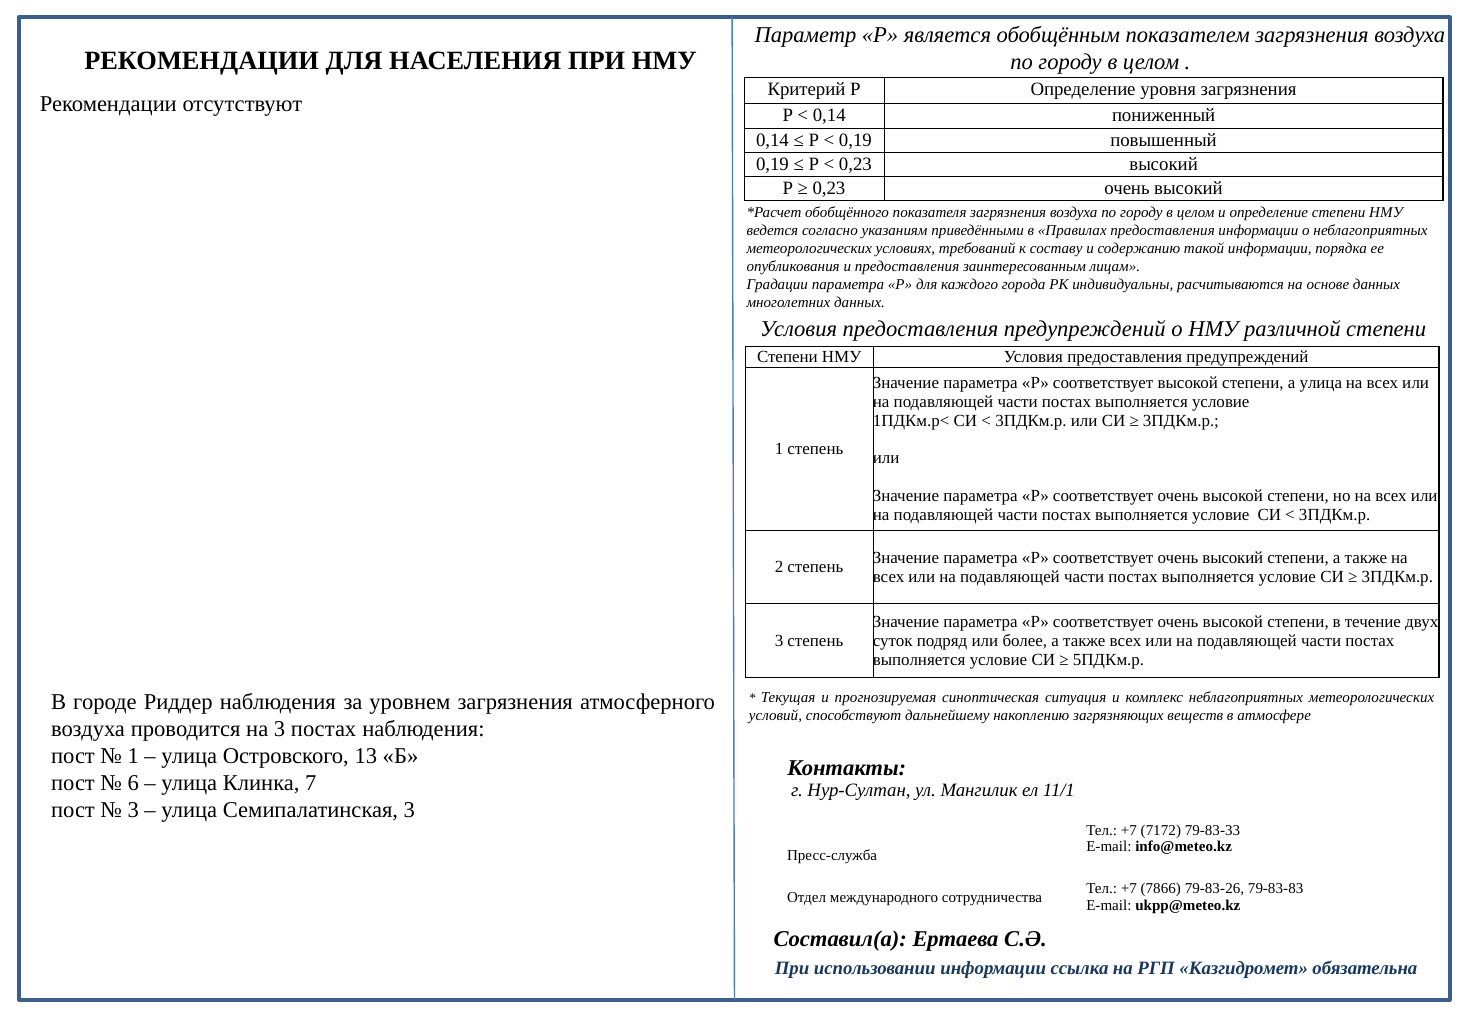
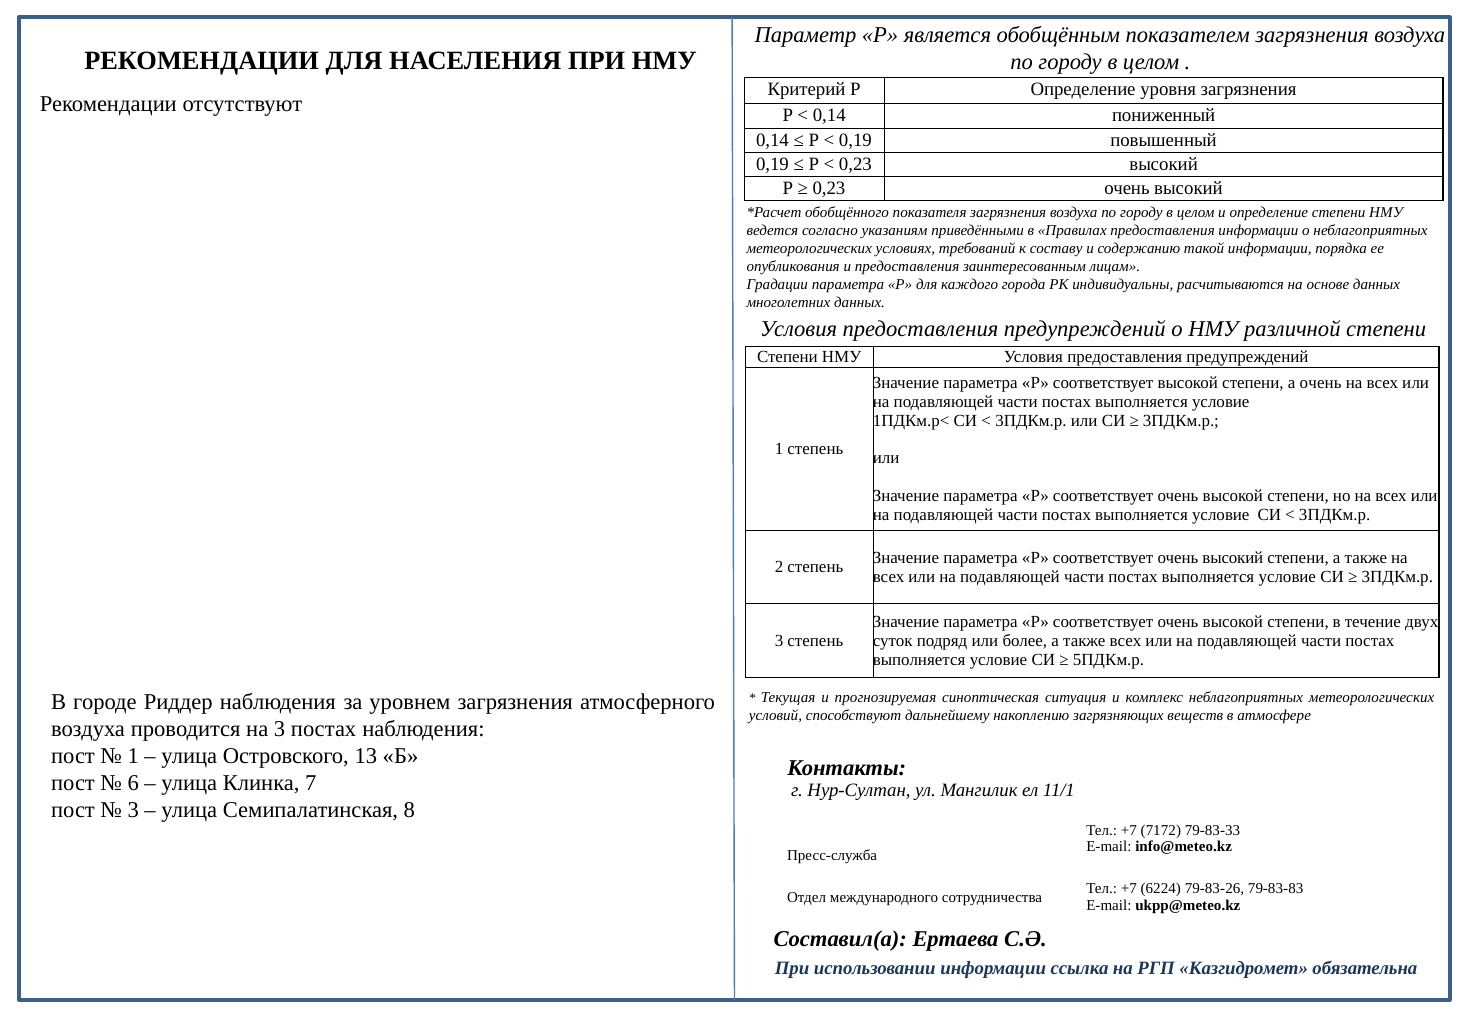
а улица: улица -> очень (1321, 383)
Семипалатинская 3: 3 -> 8 (409, 811)
7866: 7866 -> 6224 (1161, 889)
